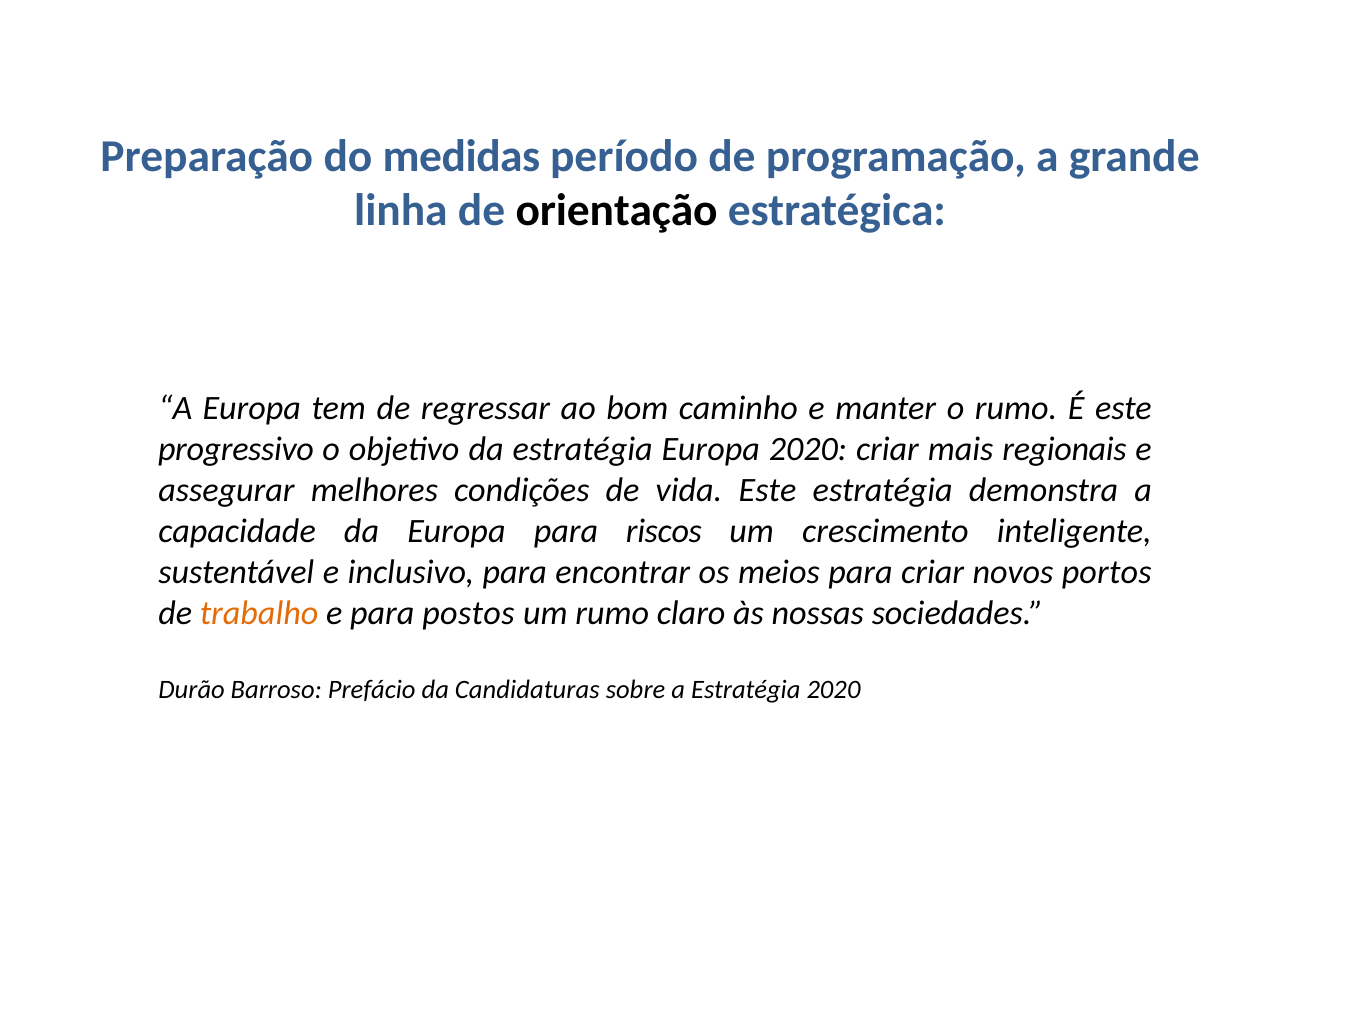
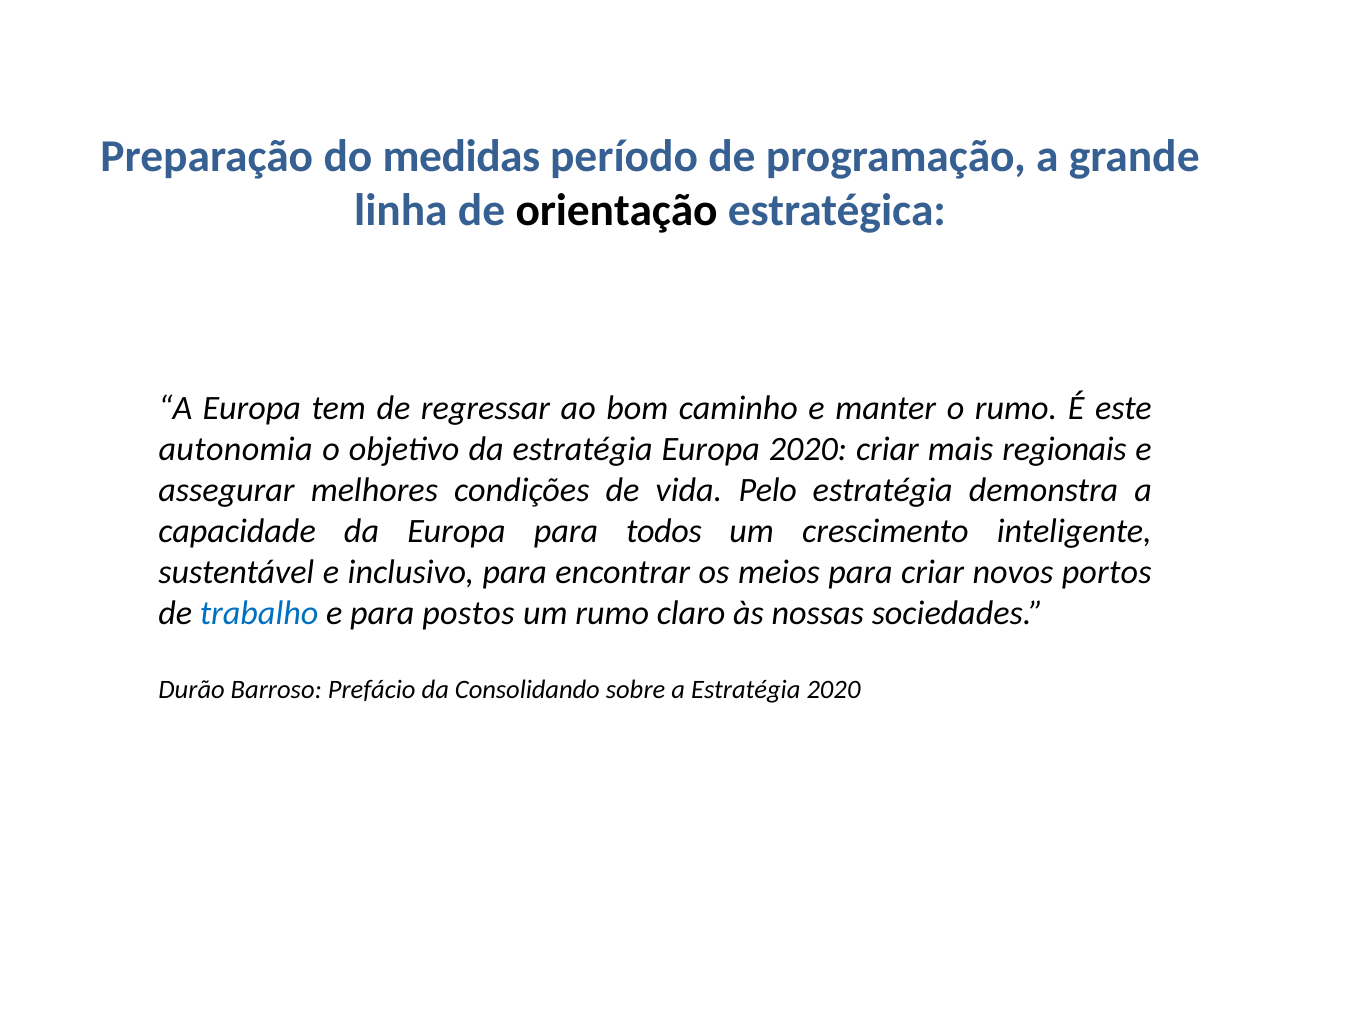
progressivo: progressivo -> autonomia (236, 449)
vida Este: Este -> Pelo (768, 490)
riscos: riscos -> todos (664, 531)
trabalho colour: orange -> blue (259, 613)
Candidaturas: Candidaturas -> Consolidando (527, 690)
